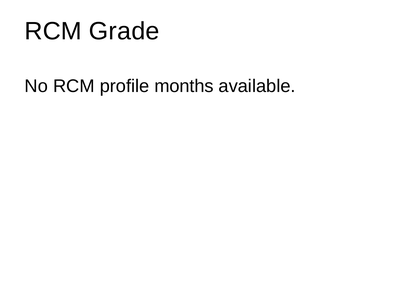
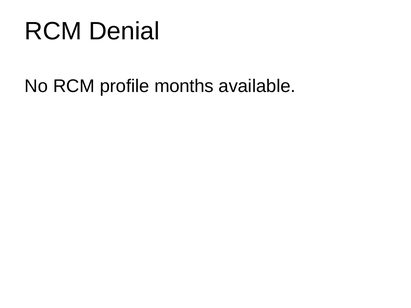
Grade: Grade -> Denial (124, 31)
